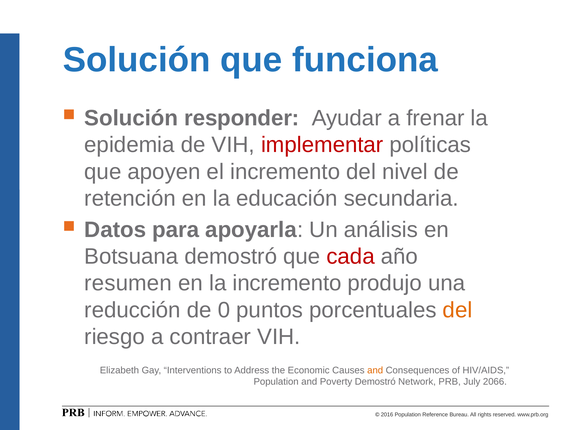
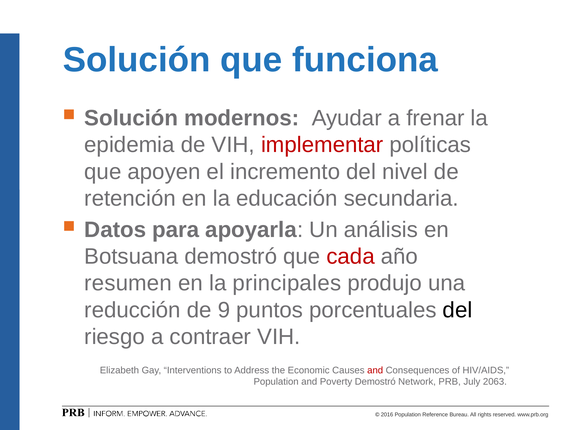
responder: responder -> modernos (242, 118)
la incremento: incremento -> principales (287, 283)
0: 0 -> 9 (224, 310)
del colour: orange -> black (458, 310)
and colour: orange -> red (375, 370)
2066: 2066 -> 2063 (495, 382)
